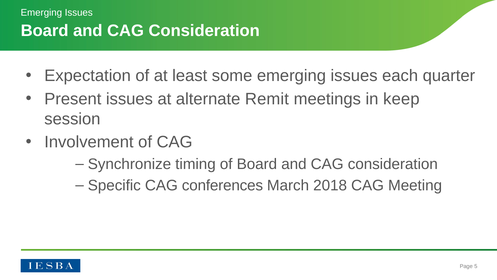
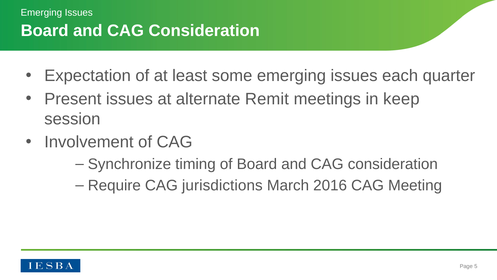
Specific: Specific -> Require (114, 185)
conferences: conferences -> jurisdictions (222, 185)
2018: 2018 -> 2016 (330, 185)
